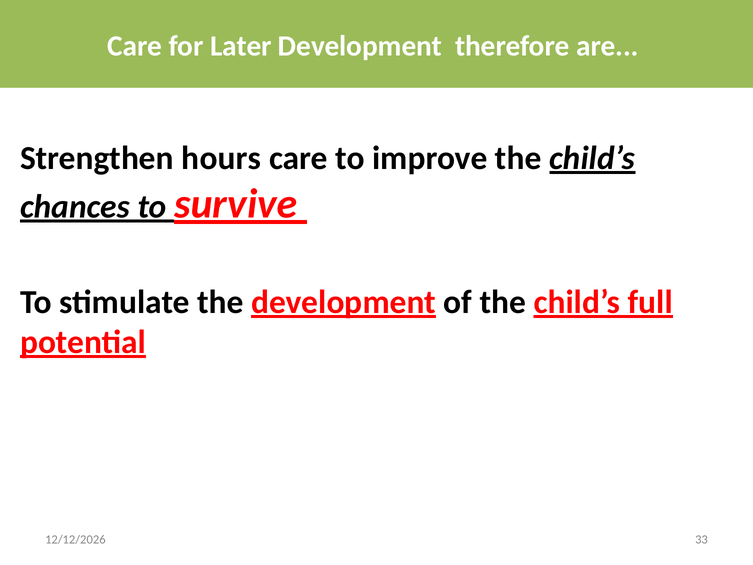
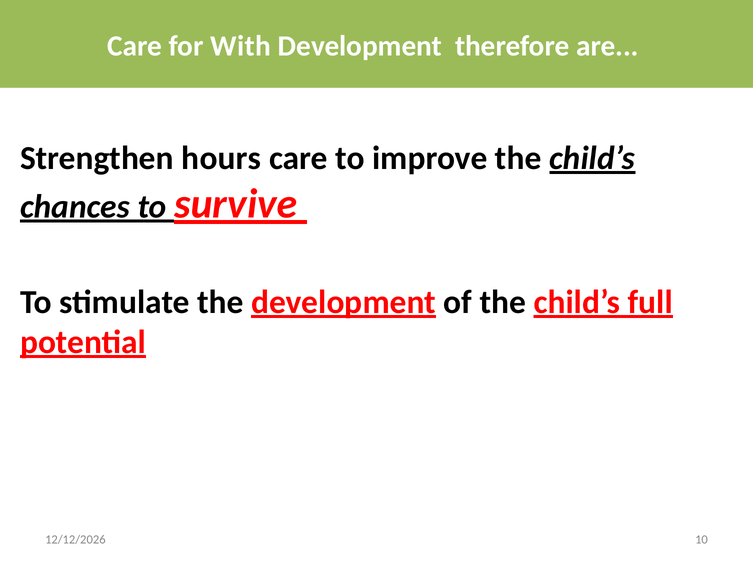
Later: Later -> With (241, 46)
33: 33 -> 10 (701, 539)
